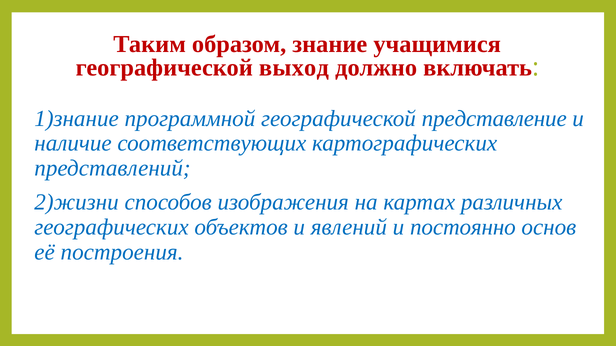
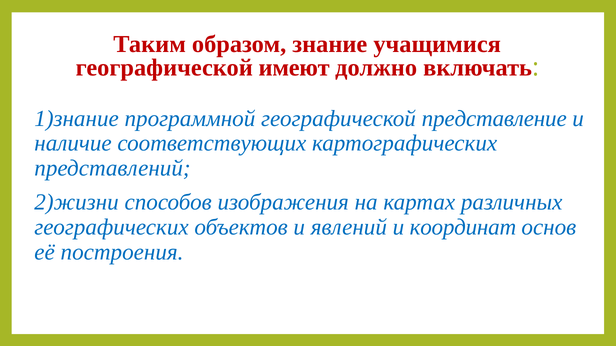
выход: выход -> имеют (294, 68)
постоянно: постоянно -> координат (463, 227)
